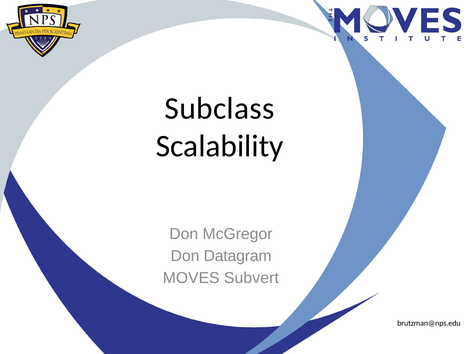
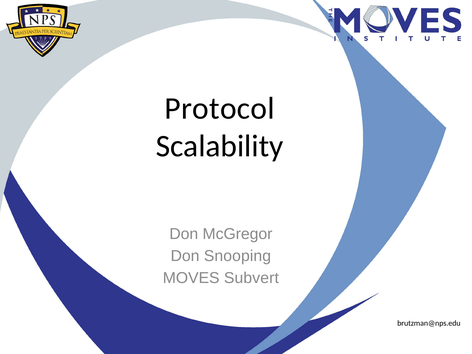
Subclass: Subclass -> Protocol (220, 108)
Datagram: Datagram -> Snooping (237, 256)
